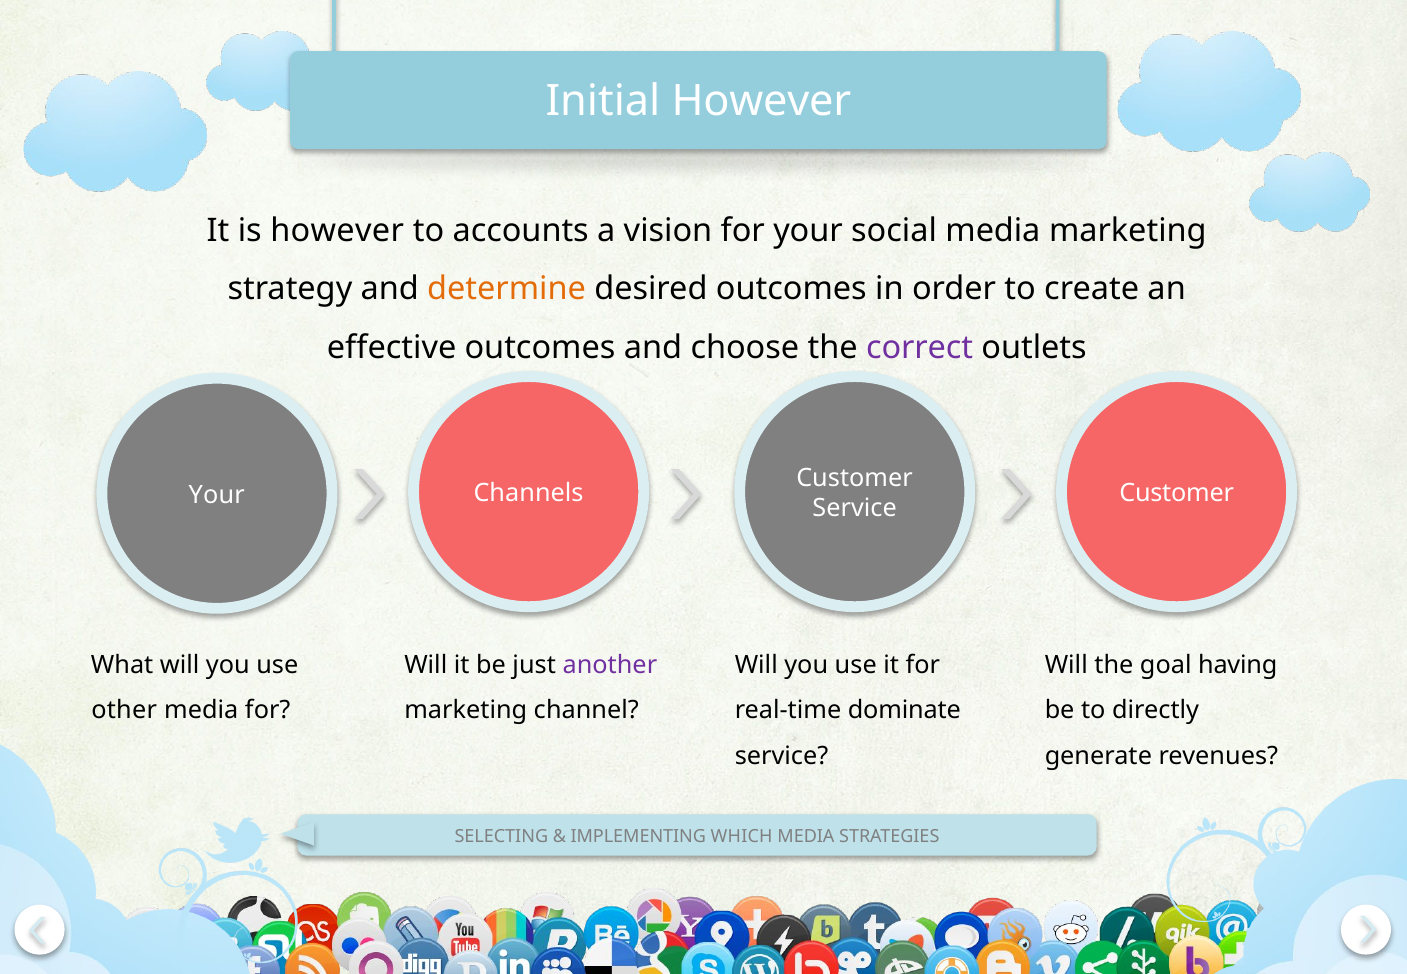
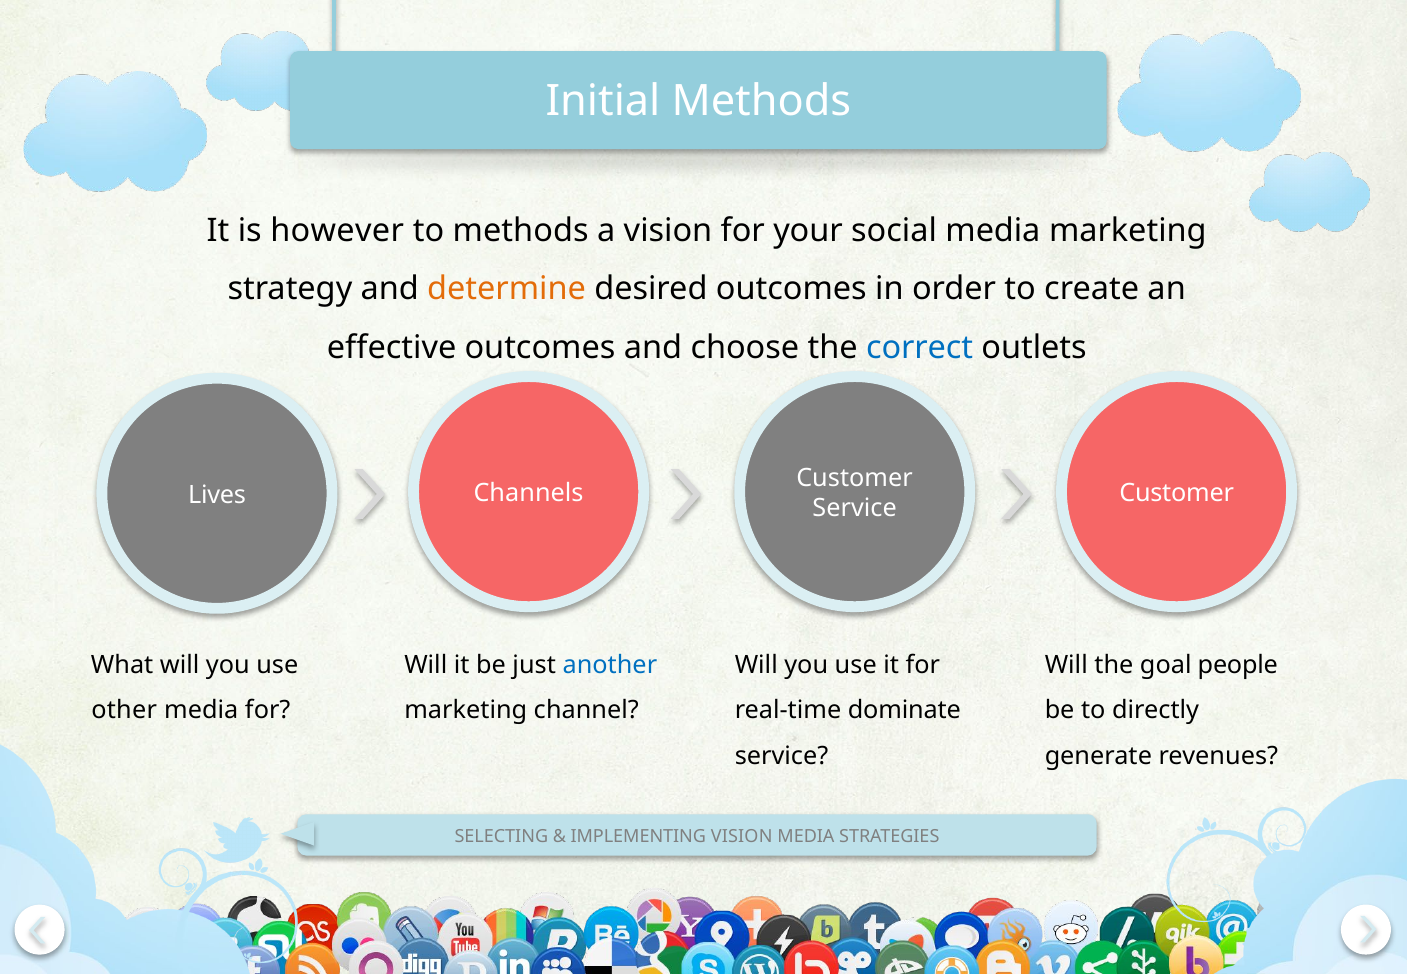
Initial However: However -> Methods (761, 101)
to accounts: accounts -> methods (521, 231)
correct colour: purple -> blue (920, 348)
Your: Your -> Lives (217, 495)
another colour: purple -> blue (610, 665)
having: having -> people (1238, 665)
WHICH: WHICH -> VISION (742, 836)
